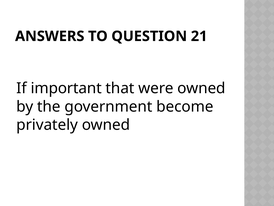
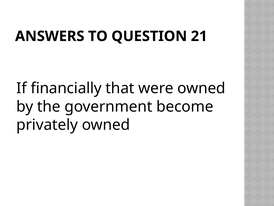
important: important -> financially (66, 88)
